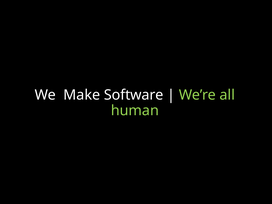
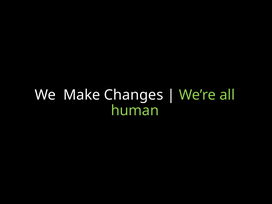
Software: Software -> Changes (134, 95)
